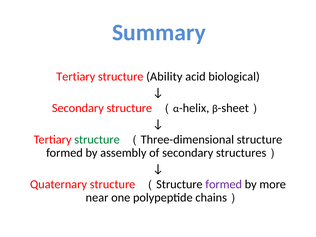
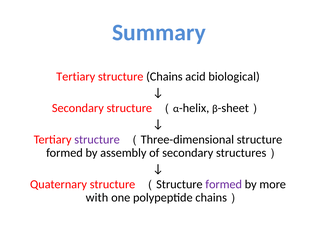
Ability: Ability -> Chains (164, 77)
structure colour: green -> purple (97, 140)
near: near -> with (97, 198)
